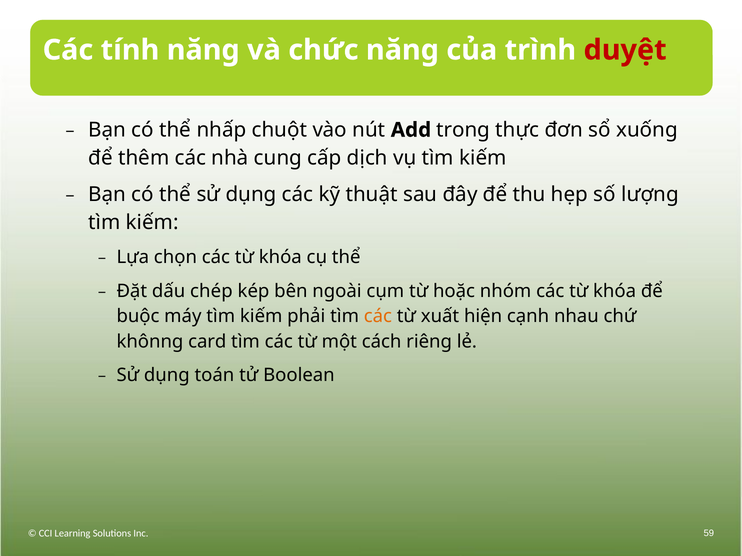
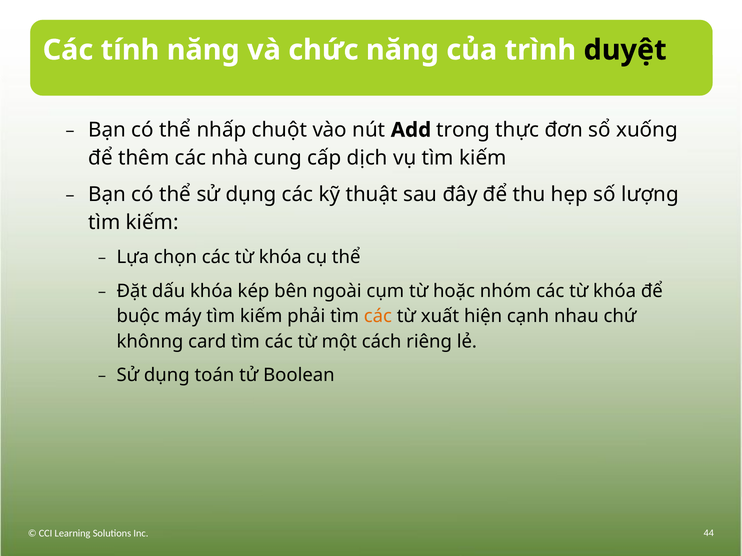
duyệt colour: red -> black (625, 50)
dấu chép: chép -> khóa (211, 291)
59: 59 -> 44 (709, 534)
